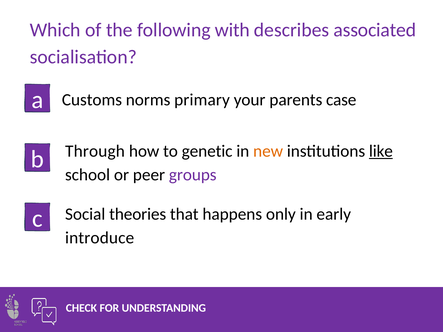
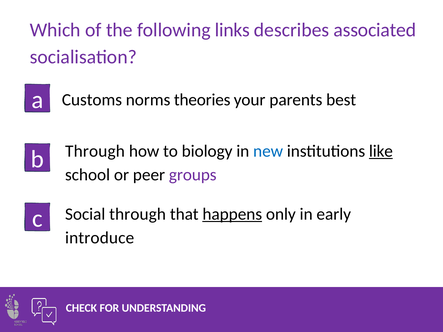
with: with -> links (232, 30)
primary: primary -> theories (202, 100)
case: case -> best (341, 100)
genetic: genetic -> biology (207, 151)
new colour: orange -> blue (268, 151)
Social theories: theories -> through (138, 214)
happens underline: none -> present (232, 214)
